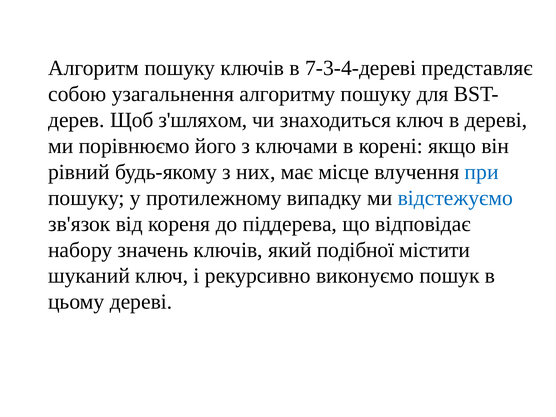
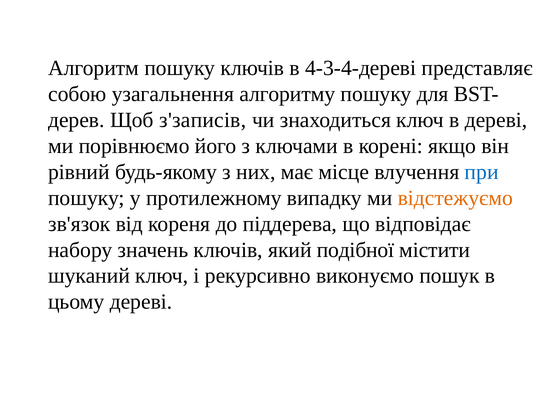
7-3-4-дереві: 7-3-4-дереві -> 4-3-4-дереві (361, 68)
з'шляхом: з'шляхом -> з'записів (203, 120)
відстежуємо colour: blue -> orange (455, 198)
